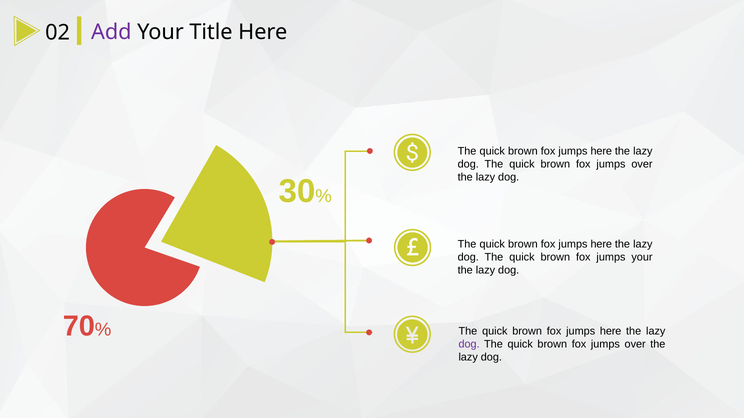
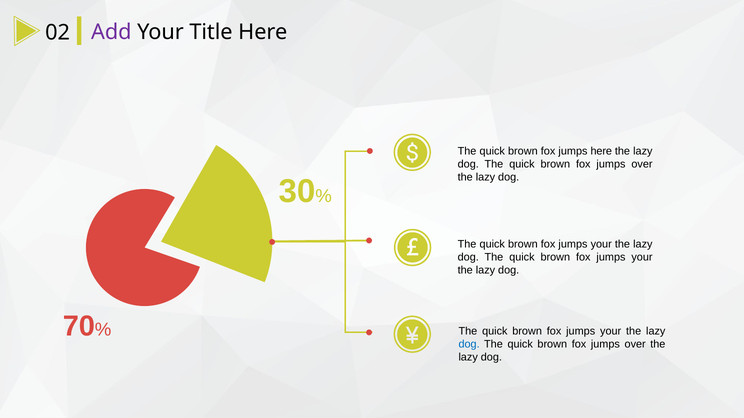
here: here -> your (601, 245)
here: here -> your (611, 331)
dog colour: purple -> blue (469, 344)
